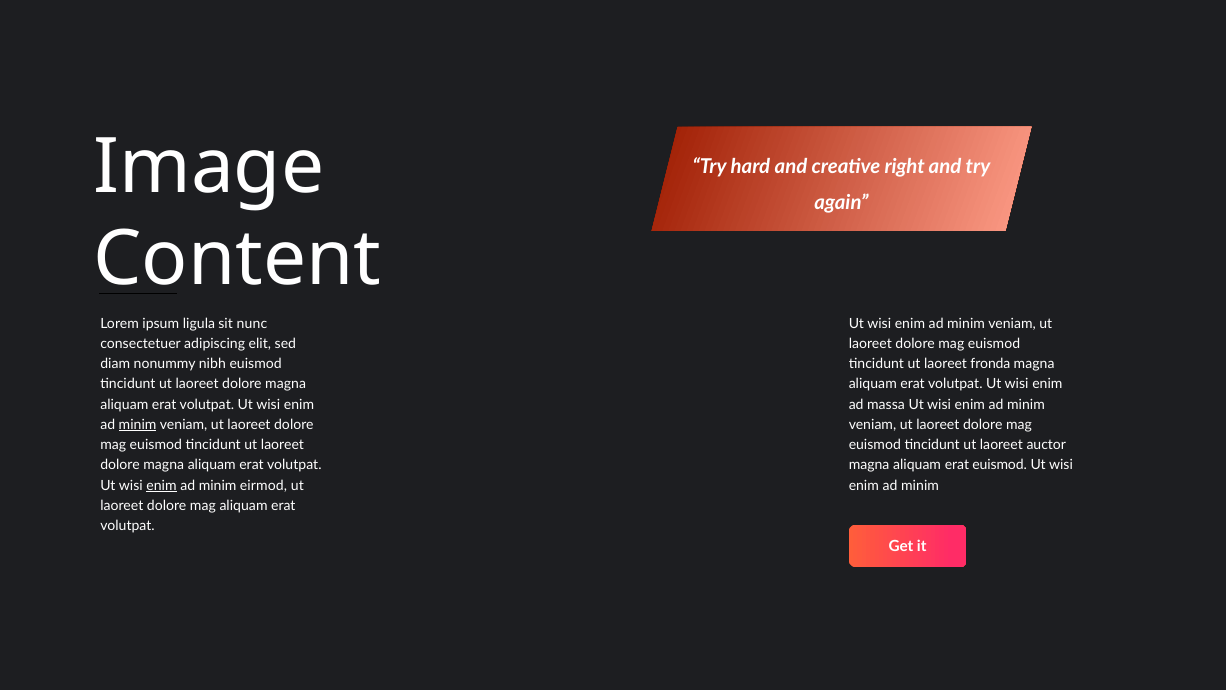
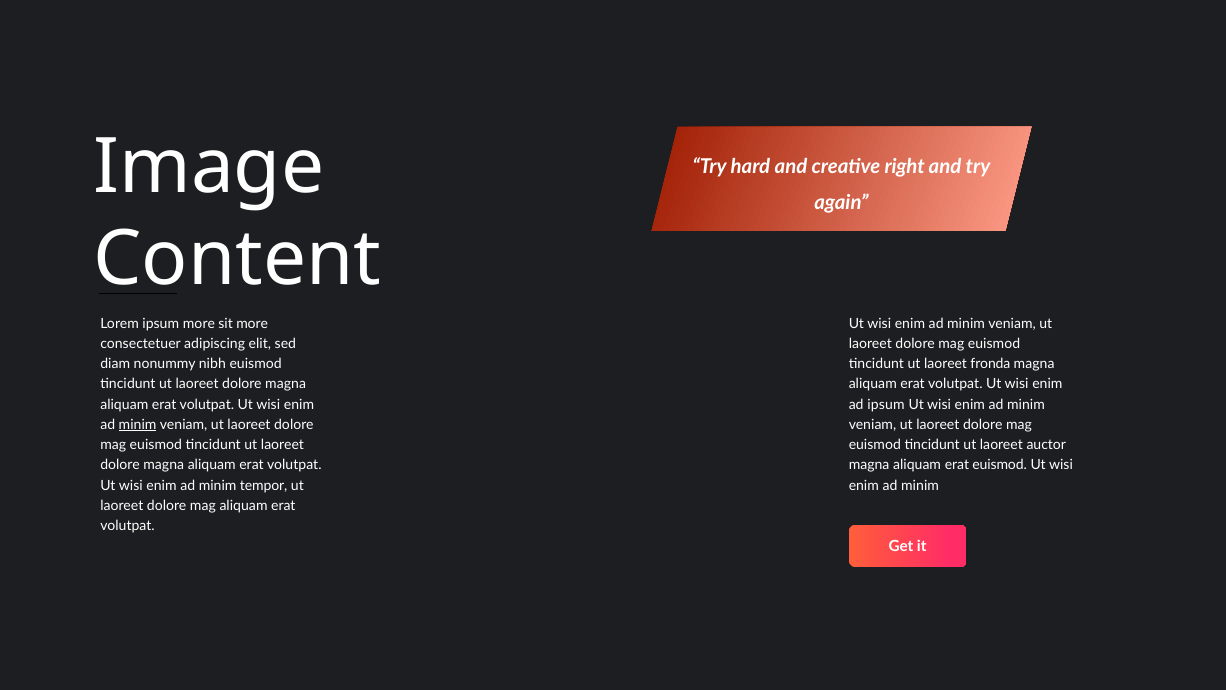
ipsum ligula: ligula -> more (199, 323)
sit nunc: nunc -> more (252, 323)
ad massa: massa -> ipsum (886, 404)
enim underline: present -> none (162, 485)
eirmod: eirmod -> tempor (264, 485)
